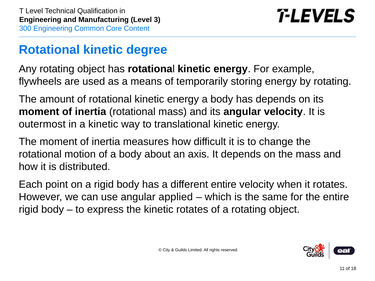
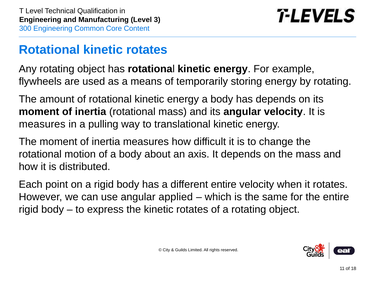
Rotational kinetic degree: degree -> rotates (147, 50)
outermost: outermost -> measures (42, 124)
a kinetic: kinetic -> pulling (103, 124)
